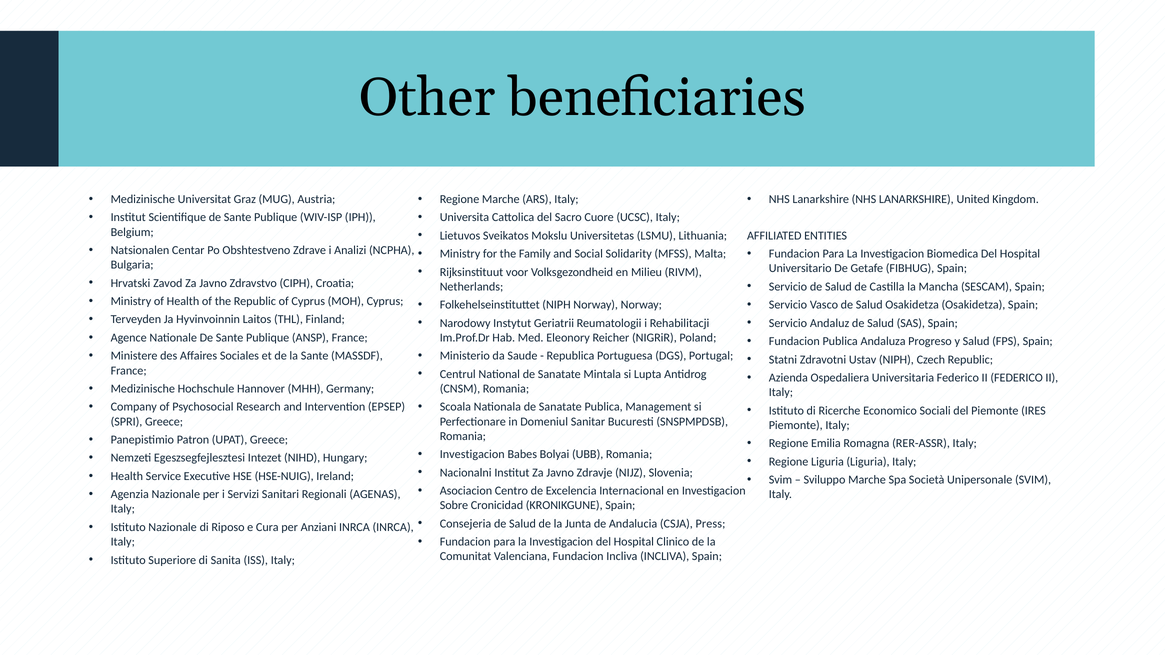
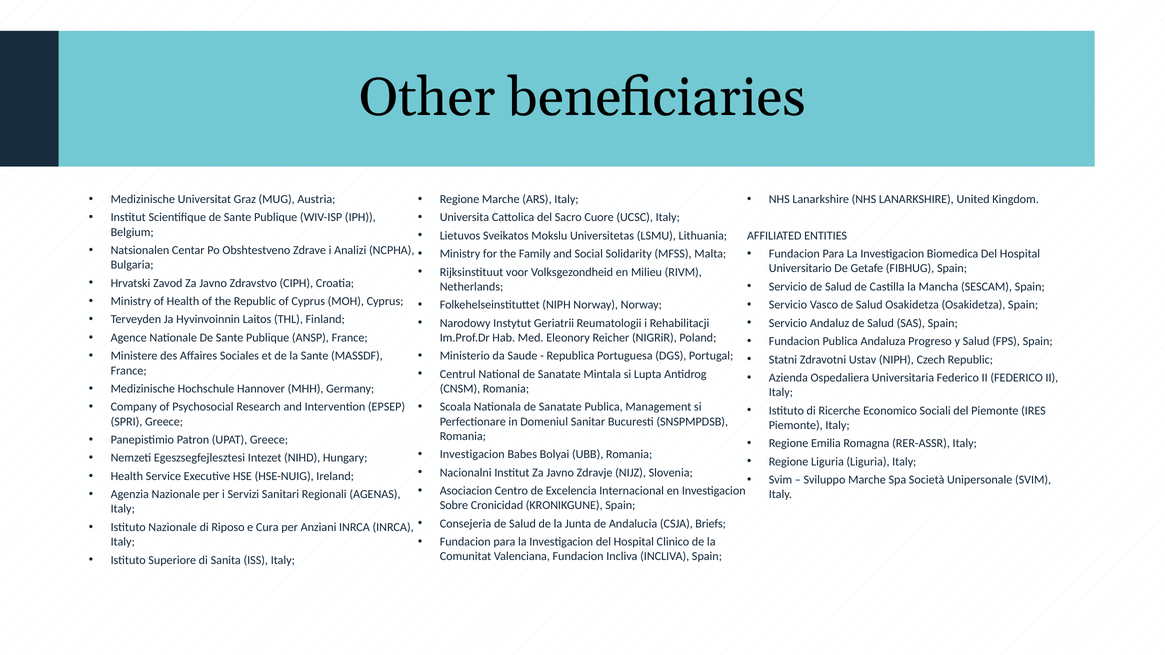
Press: Press -> Briefs (711, 524)
